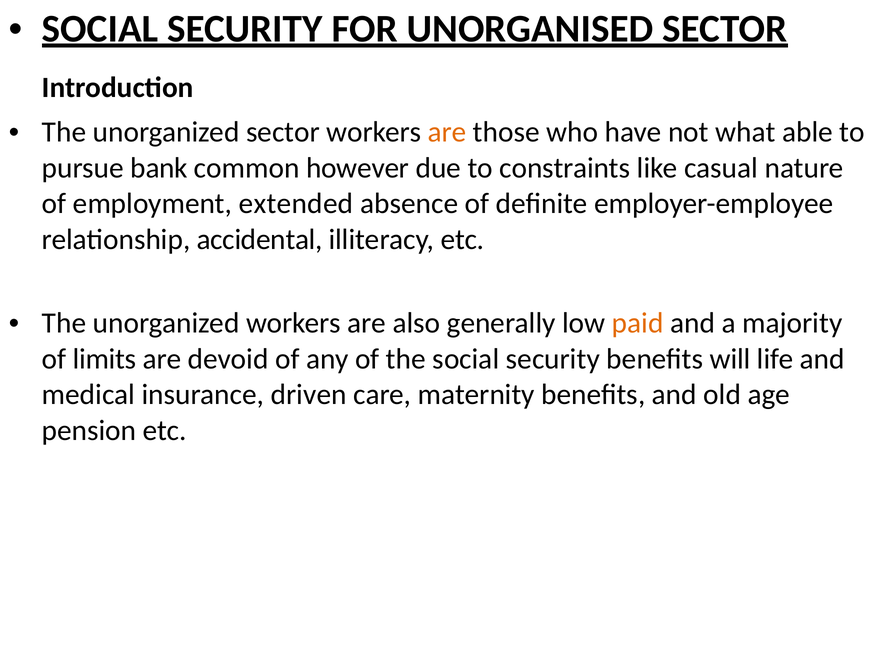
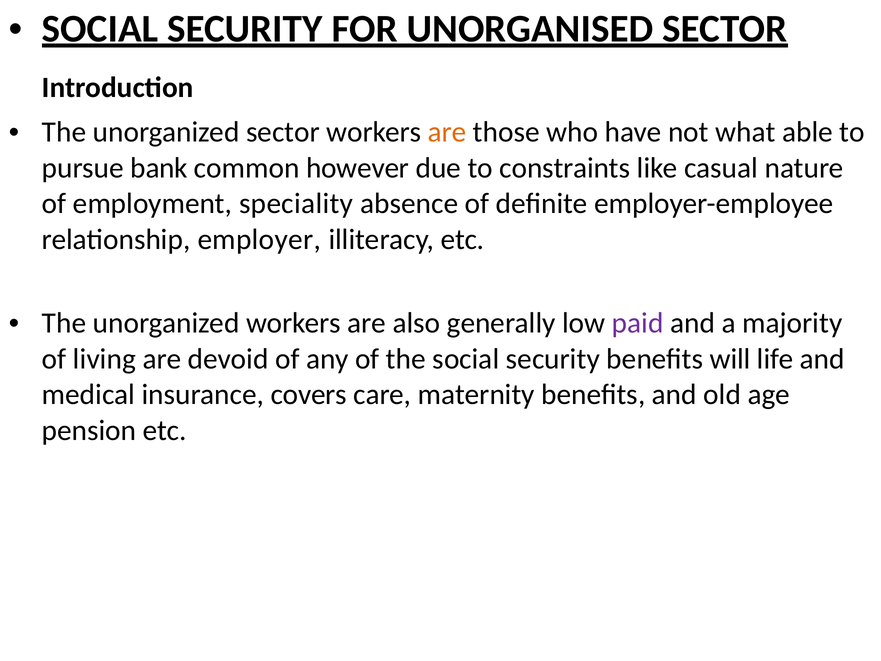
extended: extended -> speciality (296, 204)
accidental: accidental -> employer (259, 240)
paid colour: orange -> purple (638, 323)
limits: limits -> living (104, 359)
driven: driven -> covers (309, 395)
